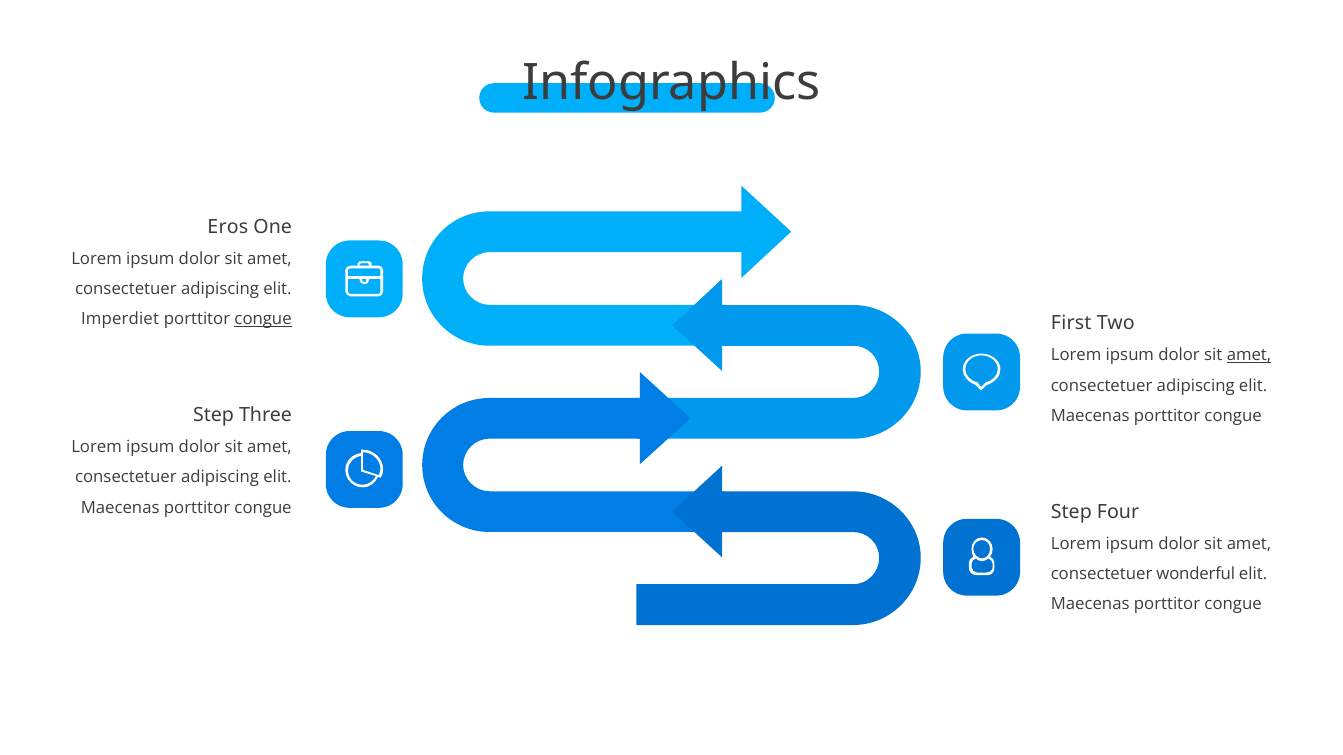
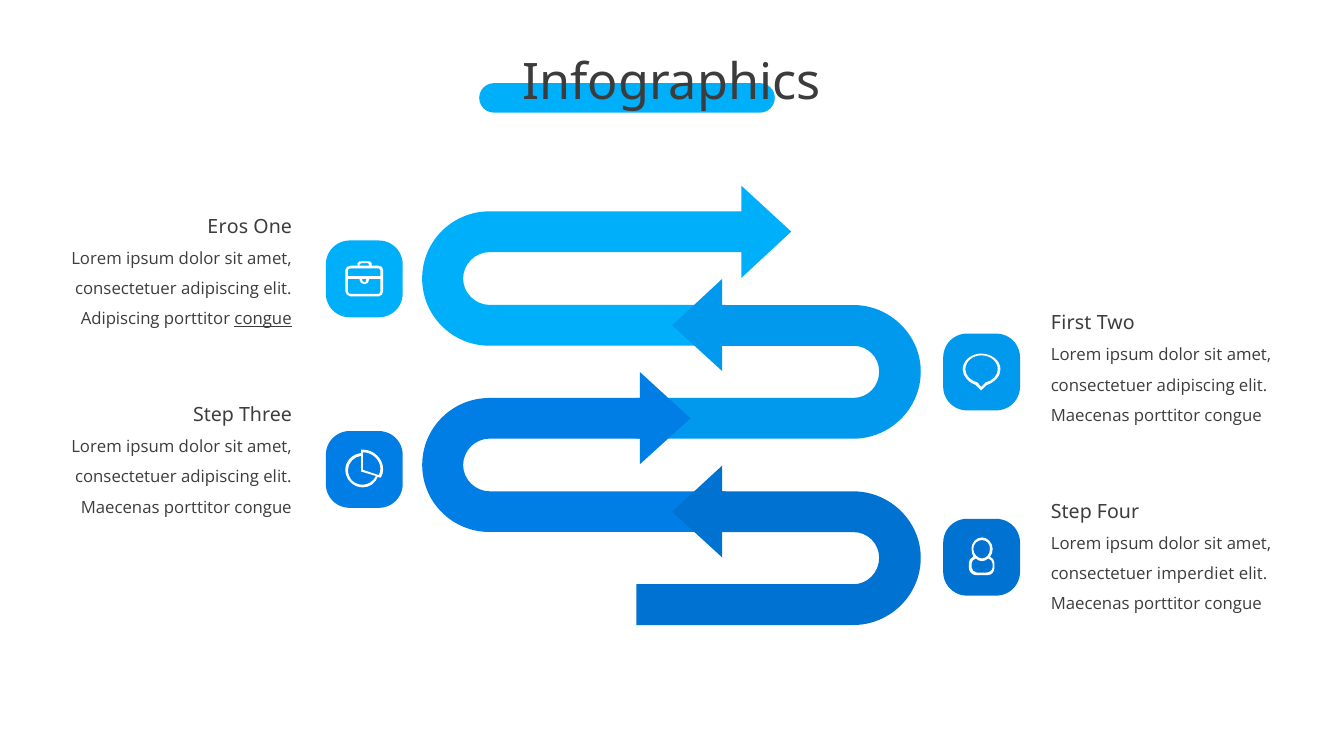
Imperdiet: Imperdiet -> Adipiscing (120, 319)
amet underline: present -> none (1249, 356)
wonderful: wonderful -> imperdiet (1196, 574)
